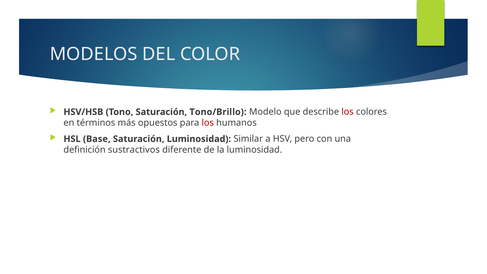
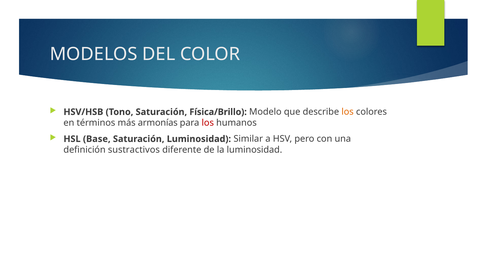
Tono/Brillo: Tono/Brillo -> Física/Brillo (218, 112)
los colour: red -> orange (348, 112)
opuestos: opuestos -> armonías (158, 123)
